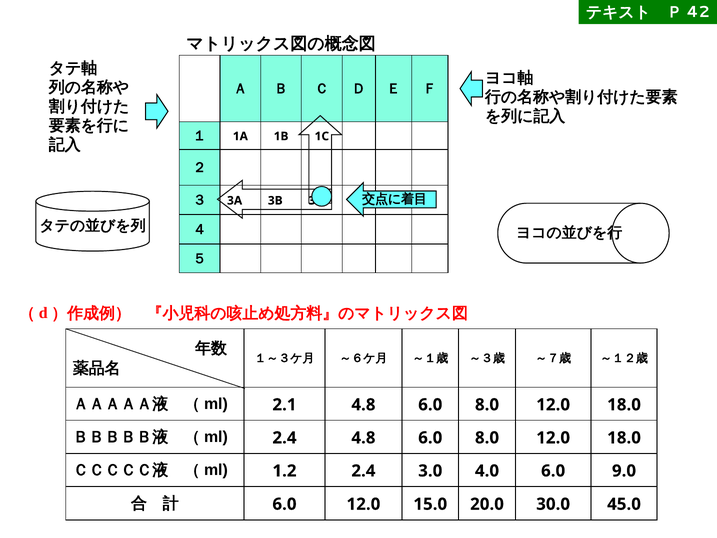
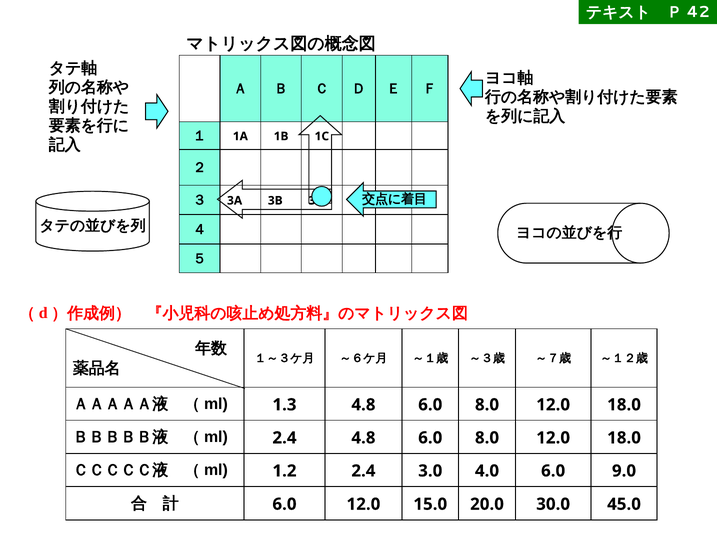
2.1: 2.1 -> 1.3 (284, 405)
